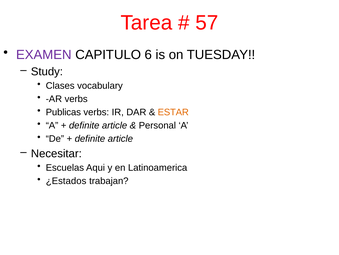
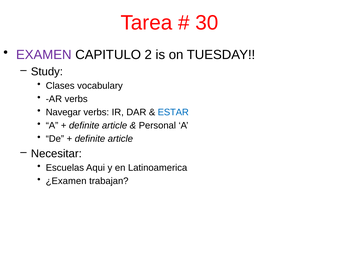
57: 57 -> 30 (207, 23)
6: 6 -> 2 (148, 55)
Publicas: Publicas -> Navegar (63, 112)
ESTAR colour: orange -> blue (173, 112)
¿Estados: ¿Estados -> ¿Examen (66, 181)
